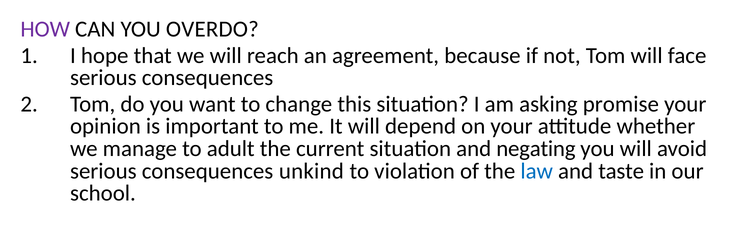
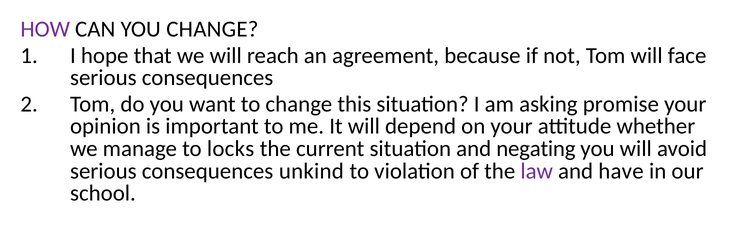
YOU OVERDO: OVERDO -> CHANGE (212, 29)
adult: adult -> locks (231, 149)
law colour: blue -> purple (537, 171)
taste: taste -> have (621, 171)
